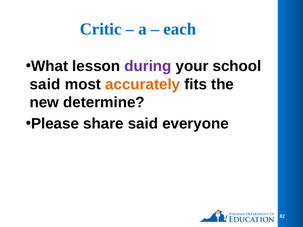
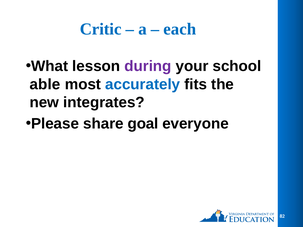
said: said -> able (45, 84)
accurately colour: orange -> blue (143, 84)
determine: determine -> integrates (104, 103)
share said: said -> goal (143, 124)
